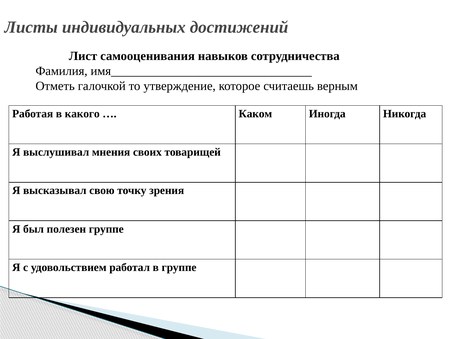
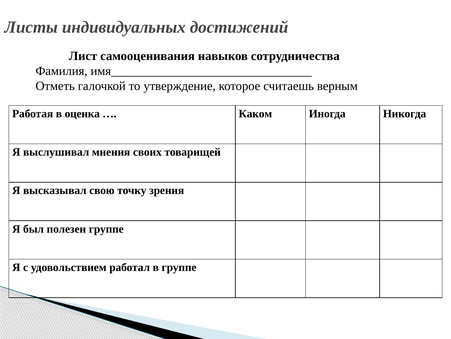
какого: какого -> оценка (82, 113)
